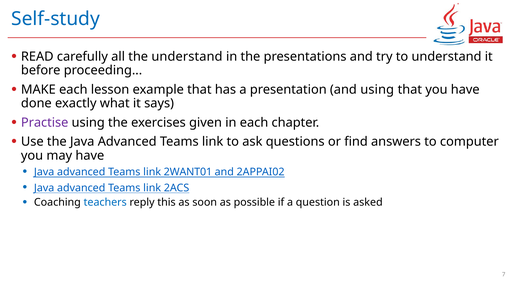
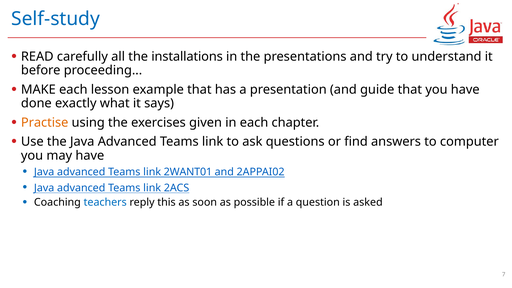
the understand: understand -> installations (187, 57)
and using: using -> guide (377, 90)
Practise colour: purple -> orange (45, 123)
